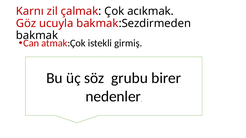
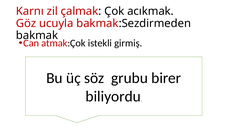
nedenler: nedenler -> biliyordu (113, 97)
